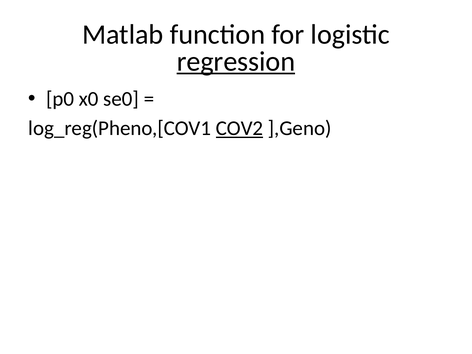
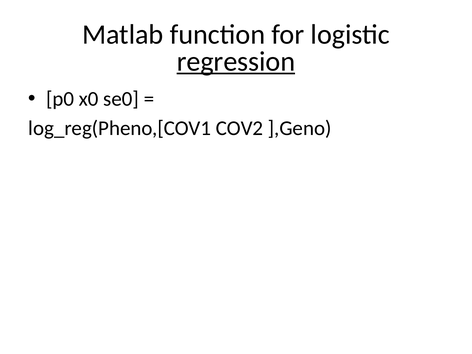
COV2 underline: present -> none (239, 128)
